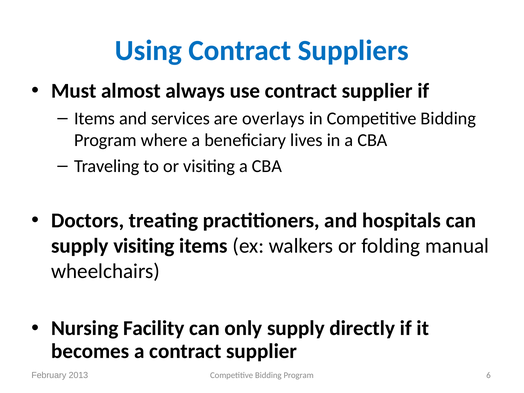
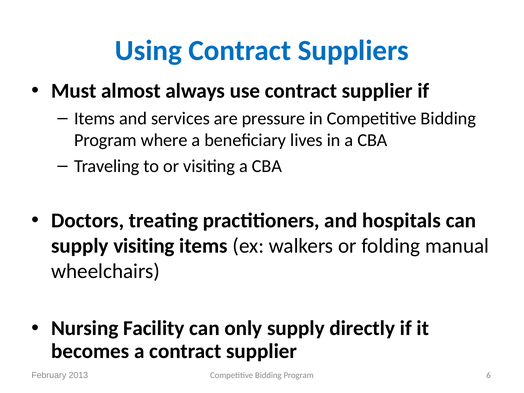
overlays: overlays -> pressure (274, 118)
